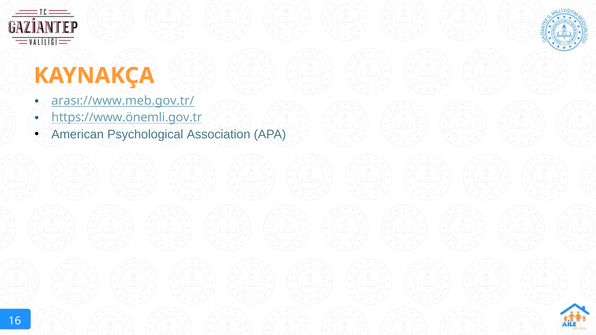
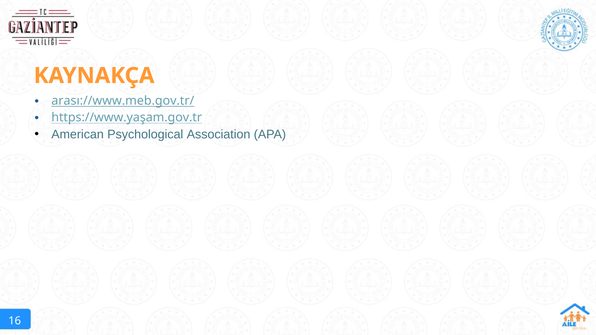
https://www.önemli.gov.tr: https://www.önemli.gov.tr -> https://www.yaşam.gov.tr (127, 118)
